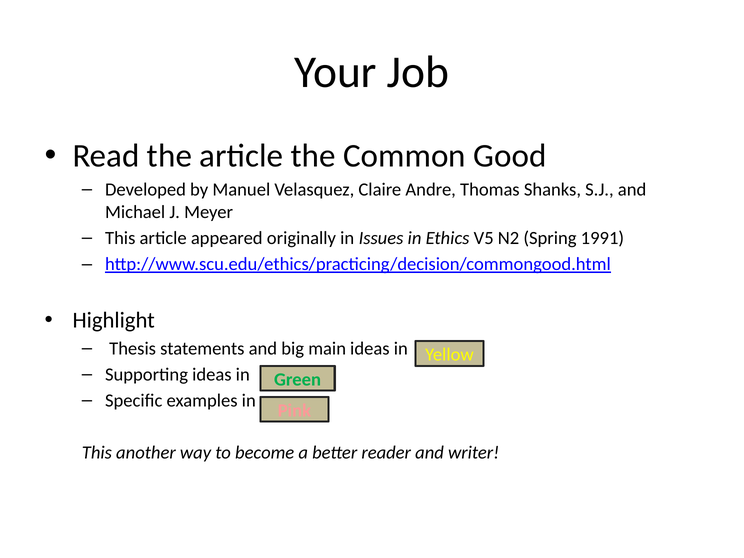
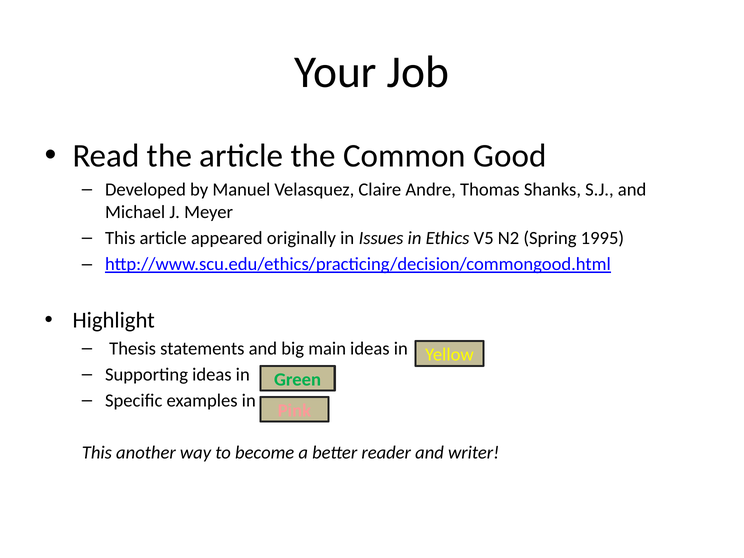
1991: 1991 -> 1995 (602, 238)
